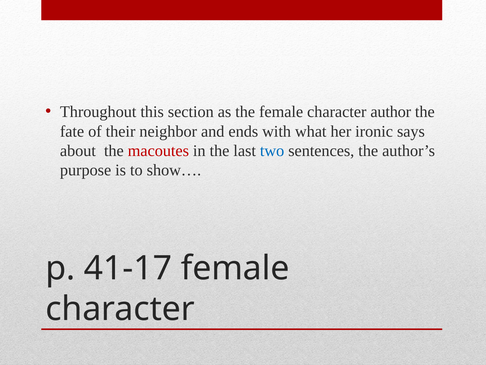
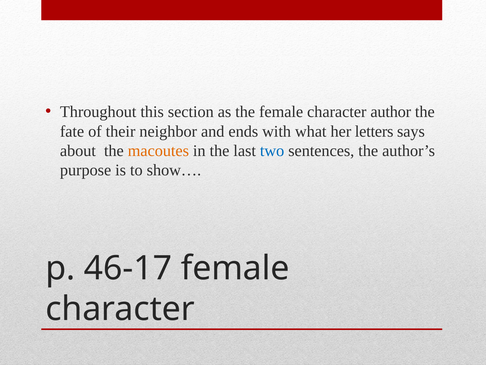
ironic: ironic -> letters (374, 131)
macoutes colour: red -> orange (158, 151)
41-17: 41-17 -> 46-17 (128, 268)
